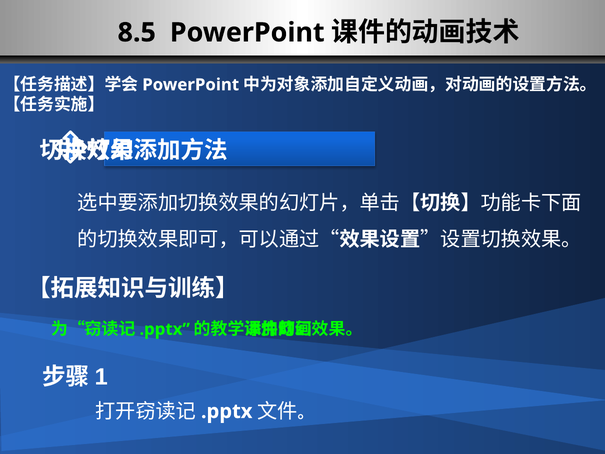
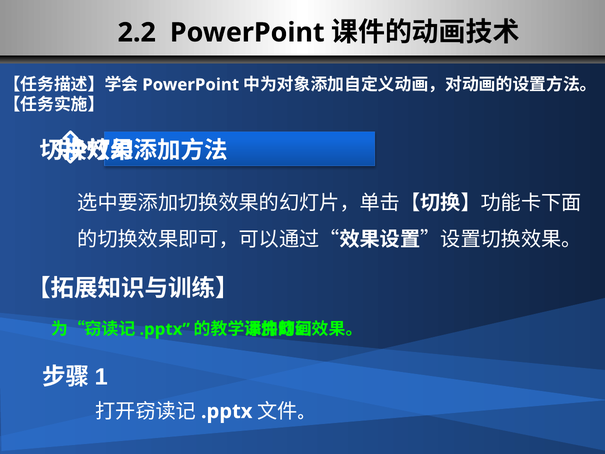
8.5: 8.5 -> 2.2 (137, 33)
